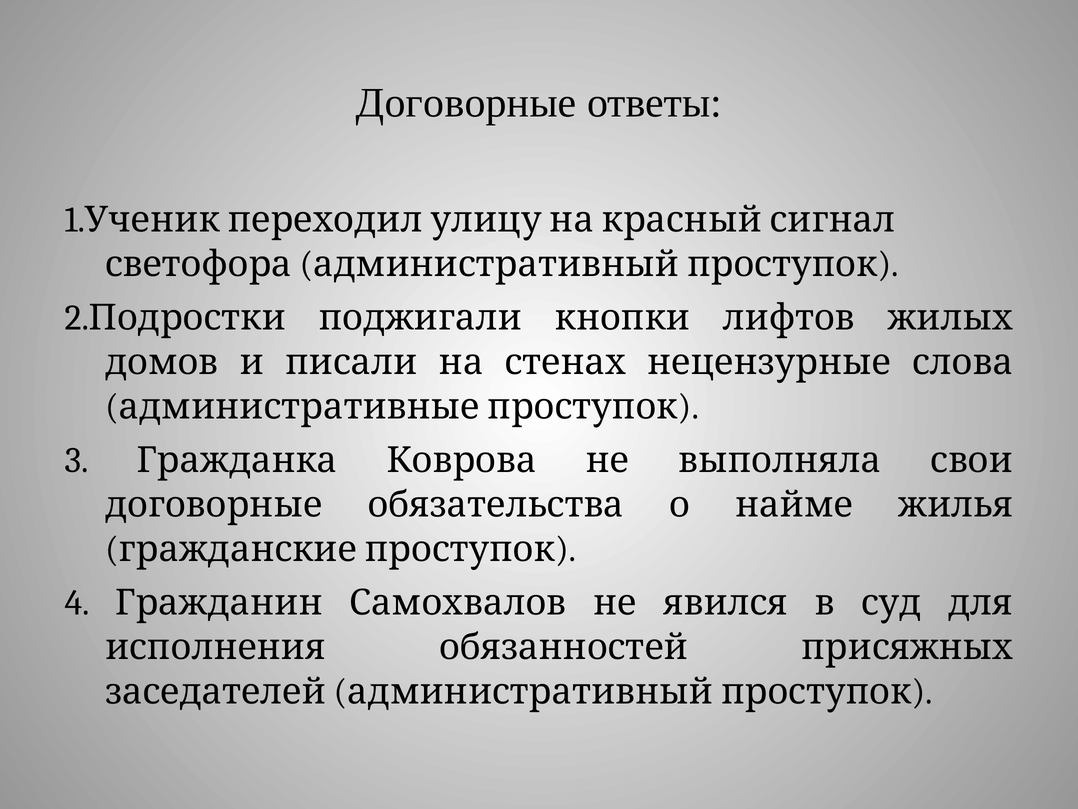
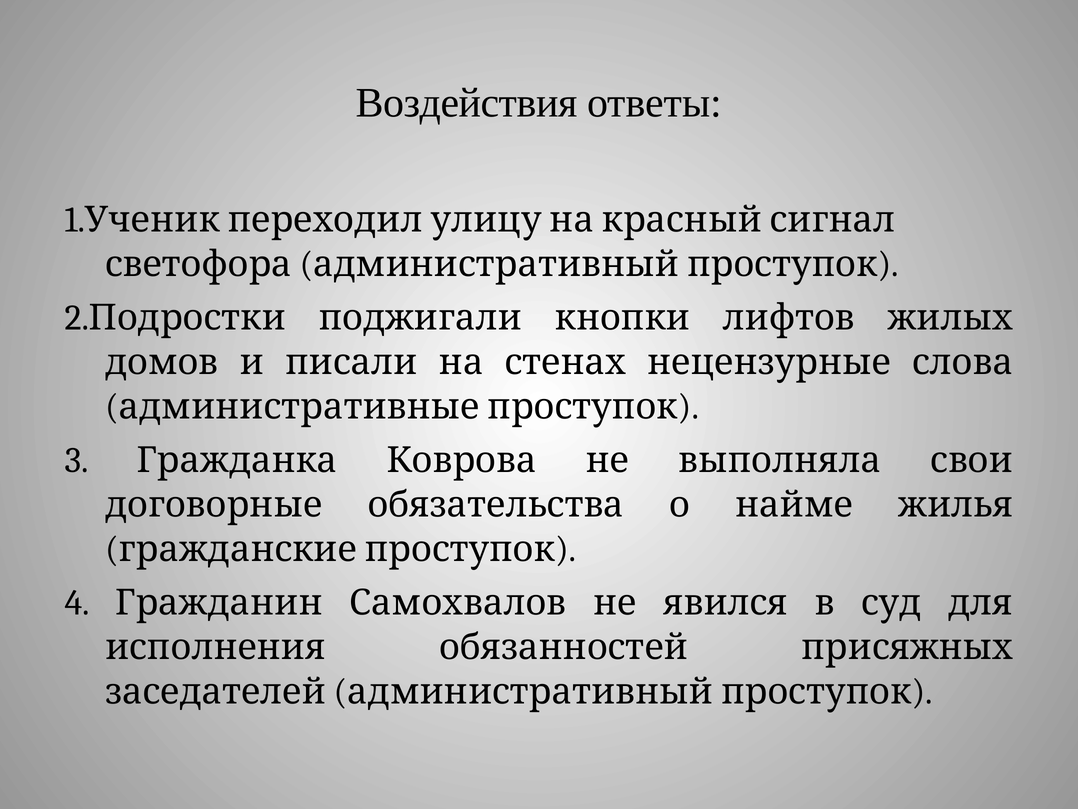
Договорные: Договорные -> Воздействия (467, 103)
